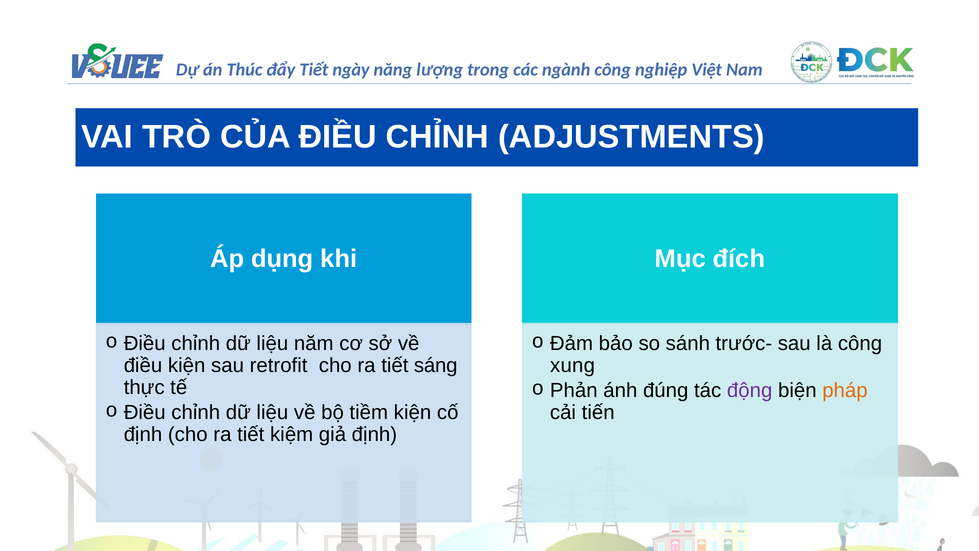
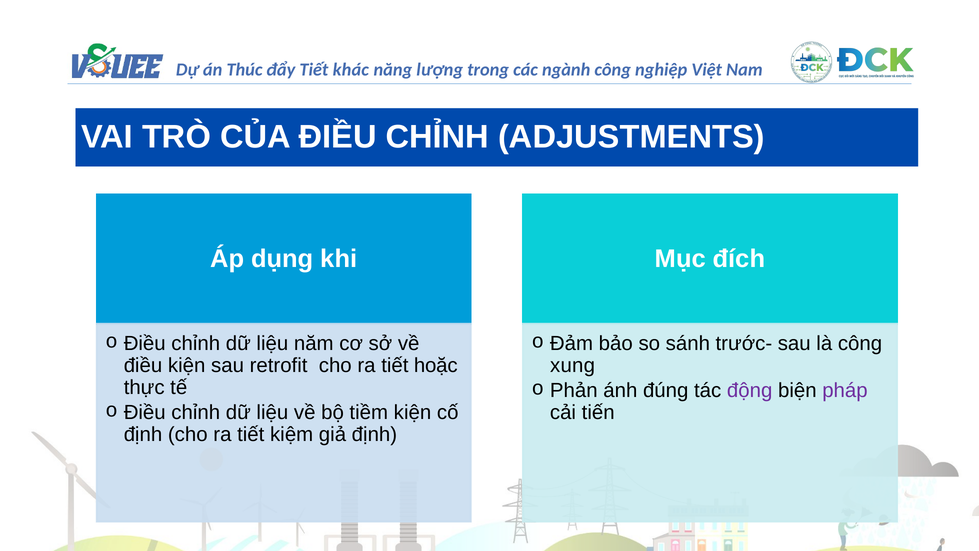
ngày: ngày -> khác (351, 70)
sáng: sáng -> hoặc (436, 365)
pháp colour: orange -> purple (845, 390)
